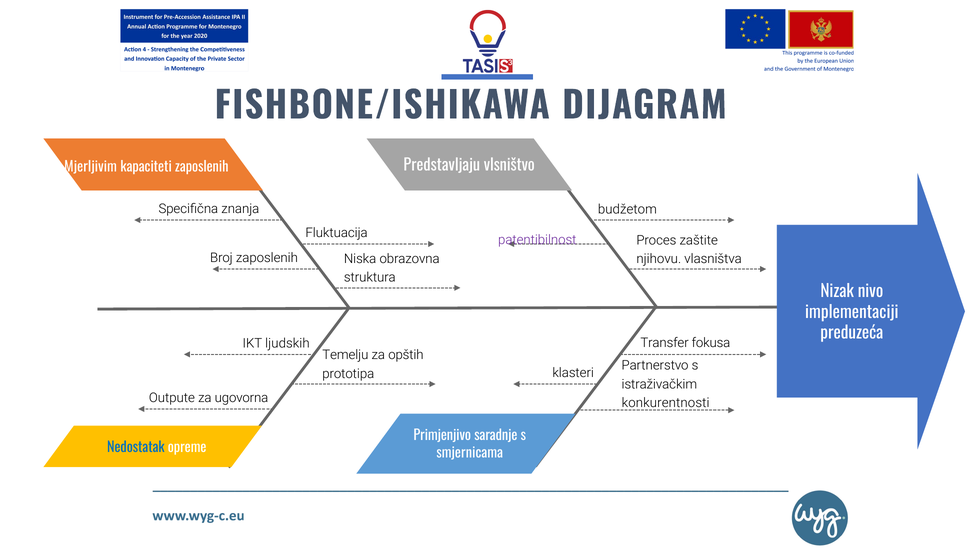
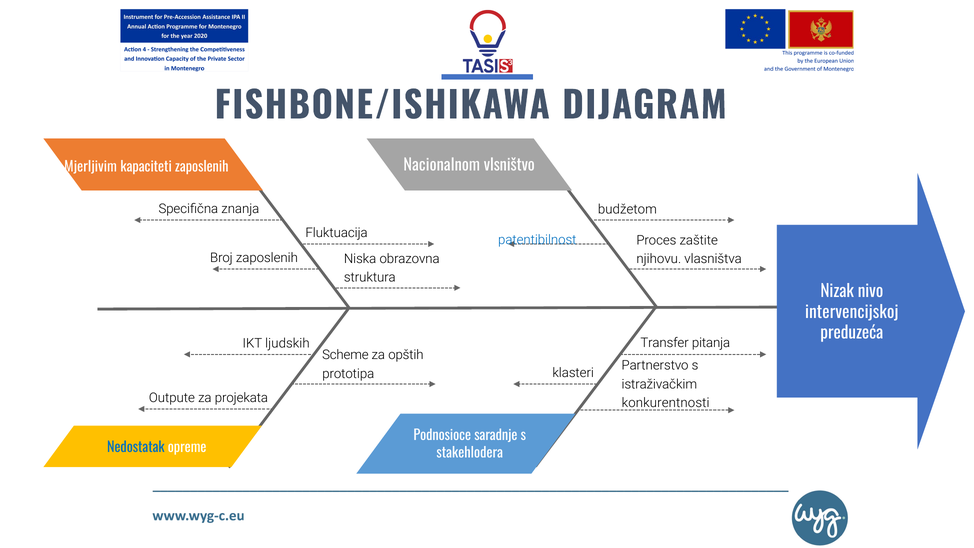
Predstavljaju: Predstavljaju -> Nacionalnom (442, 165)
patentibilnost colour: purple -> blue (537, 240)
implementaciji: implementaciji -> intervencijskoj (852, 312)
fokusa: fokusa -> pitanja (711, 343)
Temelju: Temelju -> Scheme (345, 355)
ugovorna: ugovorna -> projekata (241, 398)
Primjenjivo: Primjenjivo -> Podnosioce (442, 436)
smjernicama: smjernicama -> stakehlodera (470, 453)
